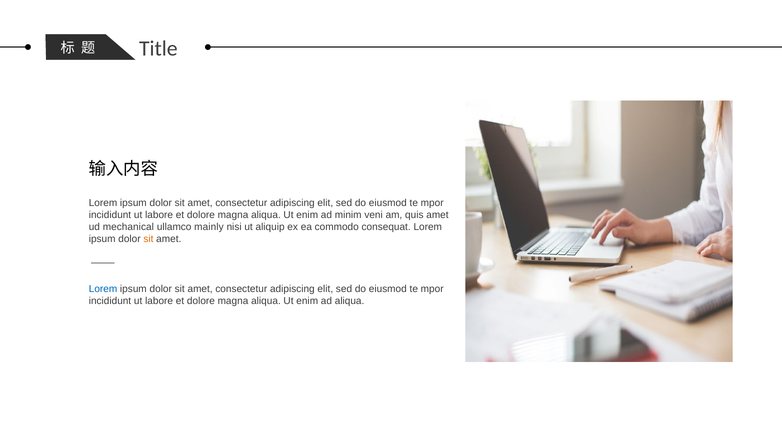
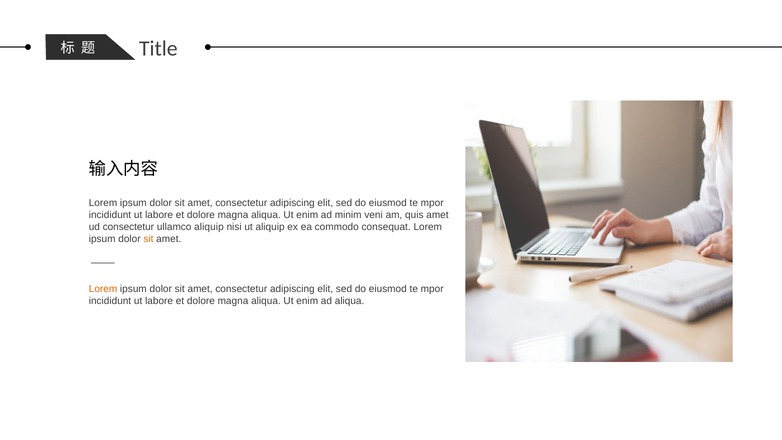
ud mechanical: mechanical -> consectetur (128, 227)
ullamco mainly: mainly -> aliquip (209, 227)
Lorem colour: blue -> orange (103, 289)
